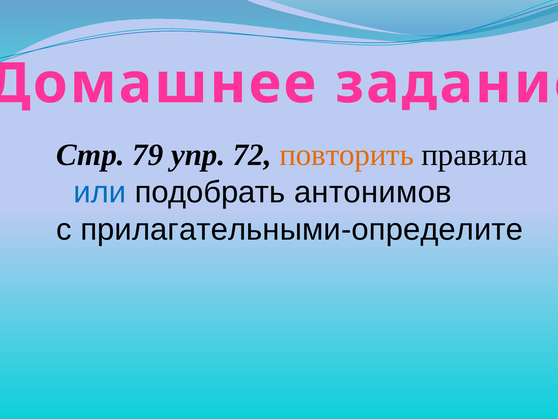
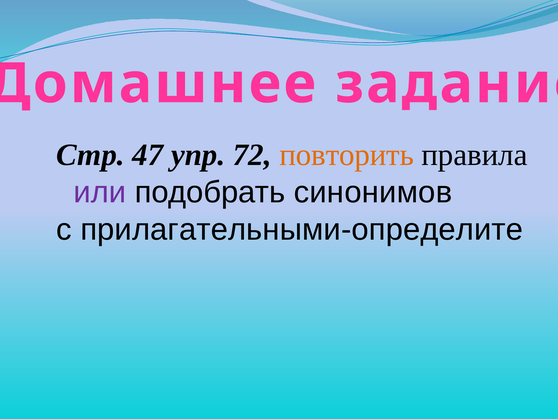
79: 79 -> 47 (148, 155)
или colour: blue -> purple (100, 192)
антонимов: антонимов -> синонимов (373, 192)
